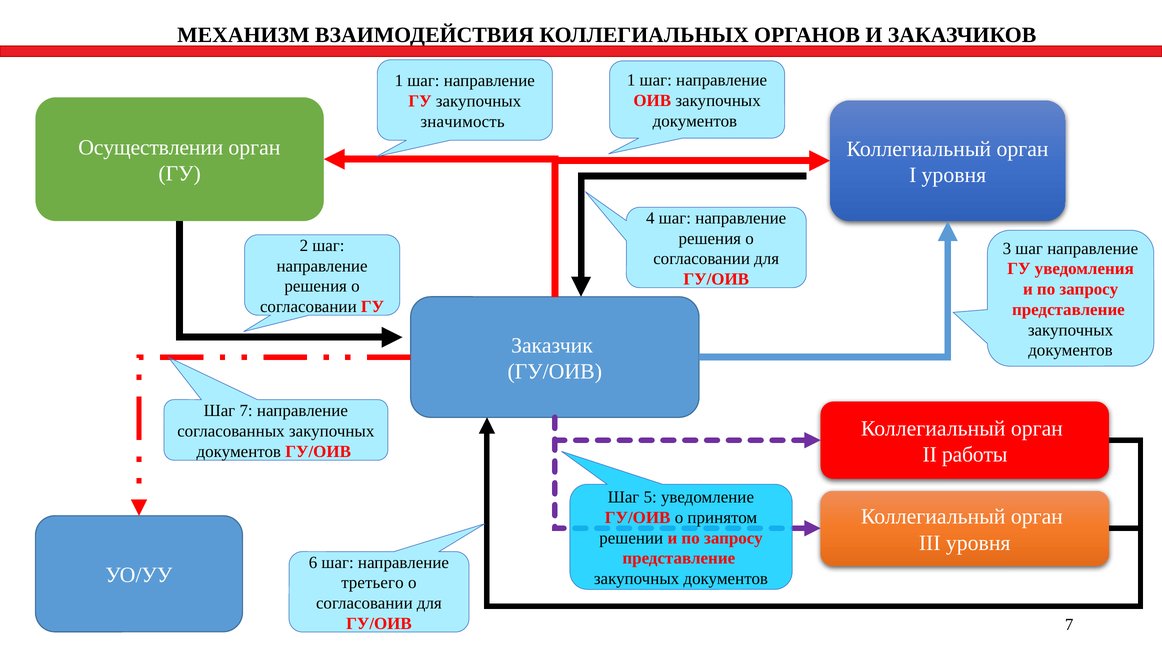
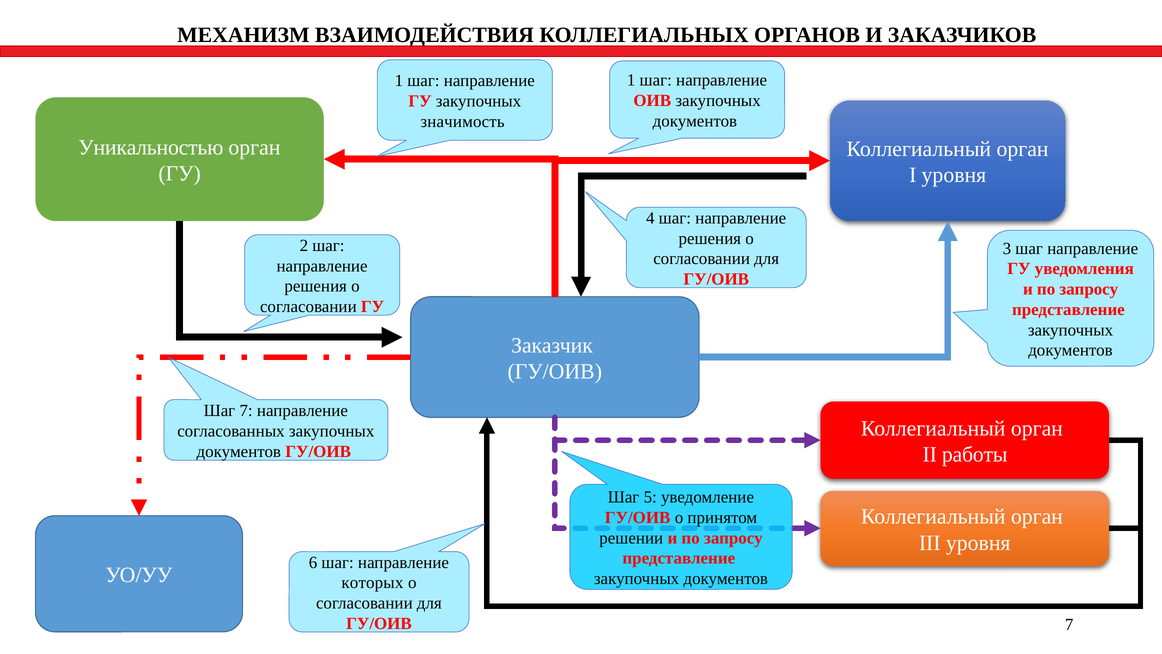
Осуществлении: Осуществлении -> Уникальностью (151, 148)
третьего: третьего -> которых (372, 582)
